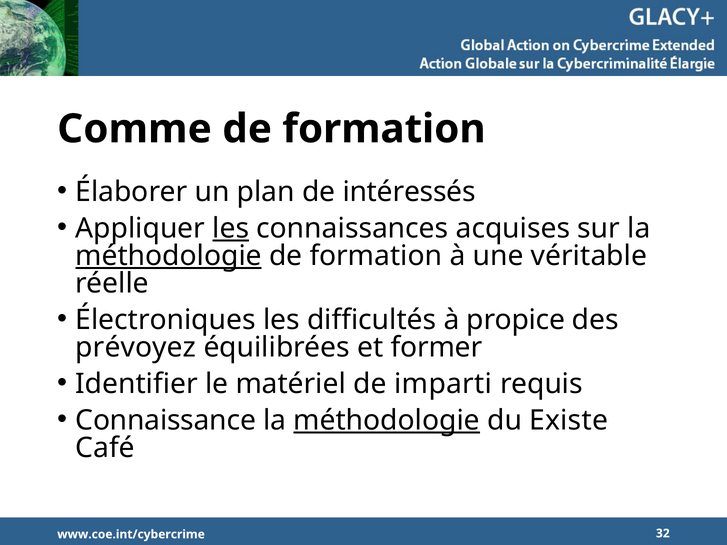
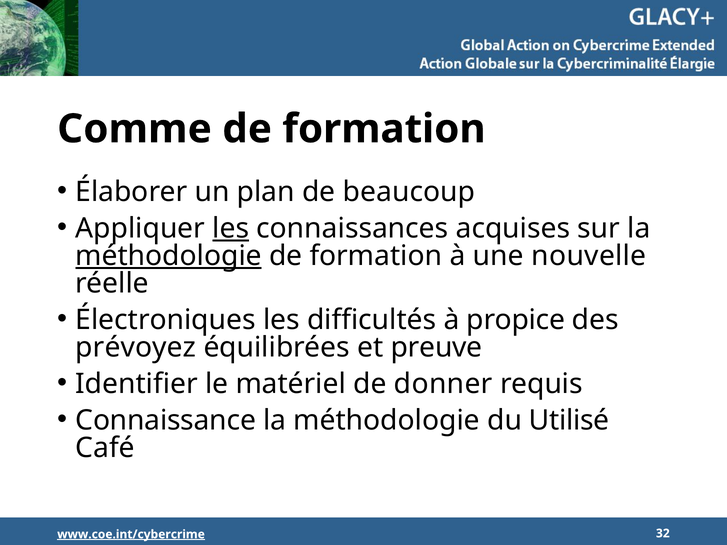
intéressés: intéressés -> beaucoup (409, 192)
véritable: véritable -> nouvelle (589, 256)
former: former -> preuve (437, 347)
imparti: imparti -> donner (443, 384)
méthodologie underline: present -> none (387, 421)
Existe: Existe -> Utilisé (569, 421)
www.coe.int/cybercrime underline: none -> present (131, 535)
